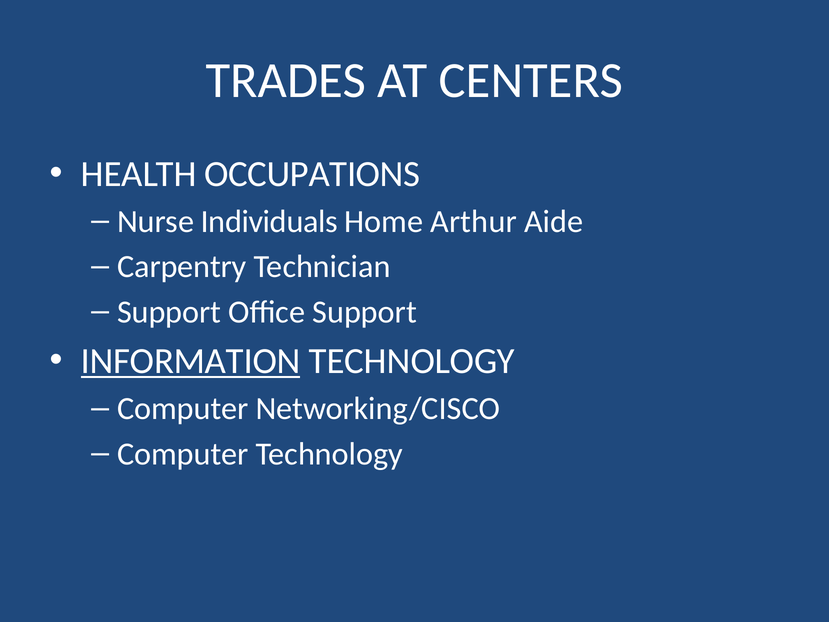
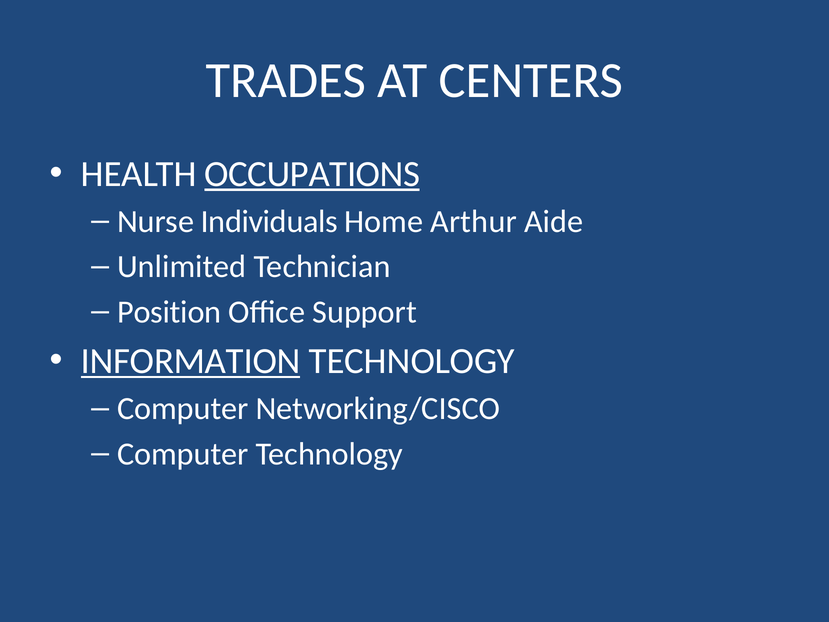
OCCUPATIONS underline: none -> present (312, 174)
Carpentry: Carpentry -> Unlimited (182, 267)
Support: Support -> Position (169, 312)
